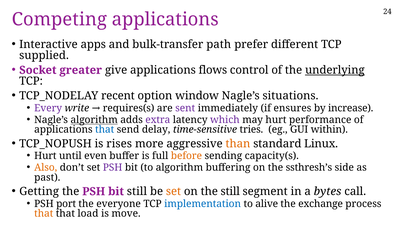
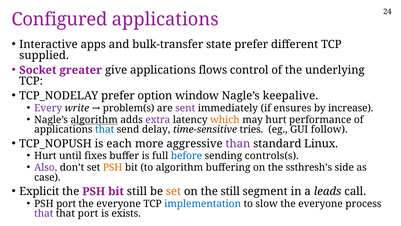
Competing: Competing -> Configured (59, 20)
path: path -> state (219, 44)
underlying underline: present -> none (335, 70)
TCP_NODELAY recent: recent -> prefer (118, 96)
situations: situations -> keepalive (290, 96)
requires(s: requires(s -> problem(s (129, 108)
which colour: purple -> orange (225, 120)
within: within -> follow (329, 129)
rises: rises -> each (119, 143)
than colour: orange -> purple (238, 143)
even: even -> fixes (96, 156)
before colour: orange -> blue (186, 156)
capacity(s: capacity(s -> controls(s (272, 156)
Also colour: orange -> purple (46, 167)
PSH colour: purple -> orange (113, 167)
past: past -> case (47, 177)
Getting: Getting -> Explicit (39, 191)
bytes: bytes -> leads (328, 191)
alive: alive -> slow (267, 203)
exchange: exchange -> everyone (321, 203)
that colour: orange -> purple (44, 213)
that load: load -> port (88, 213)
move: move -> exists (126, 213)
